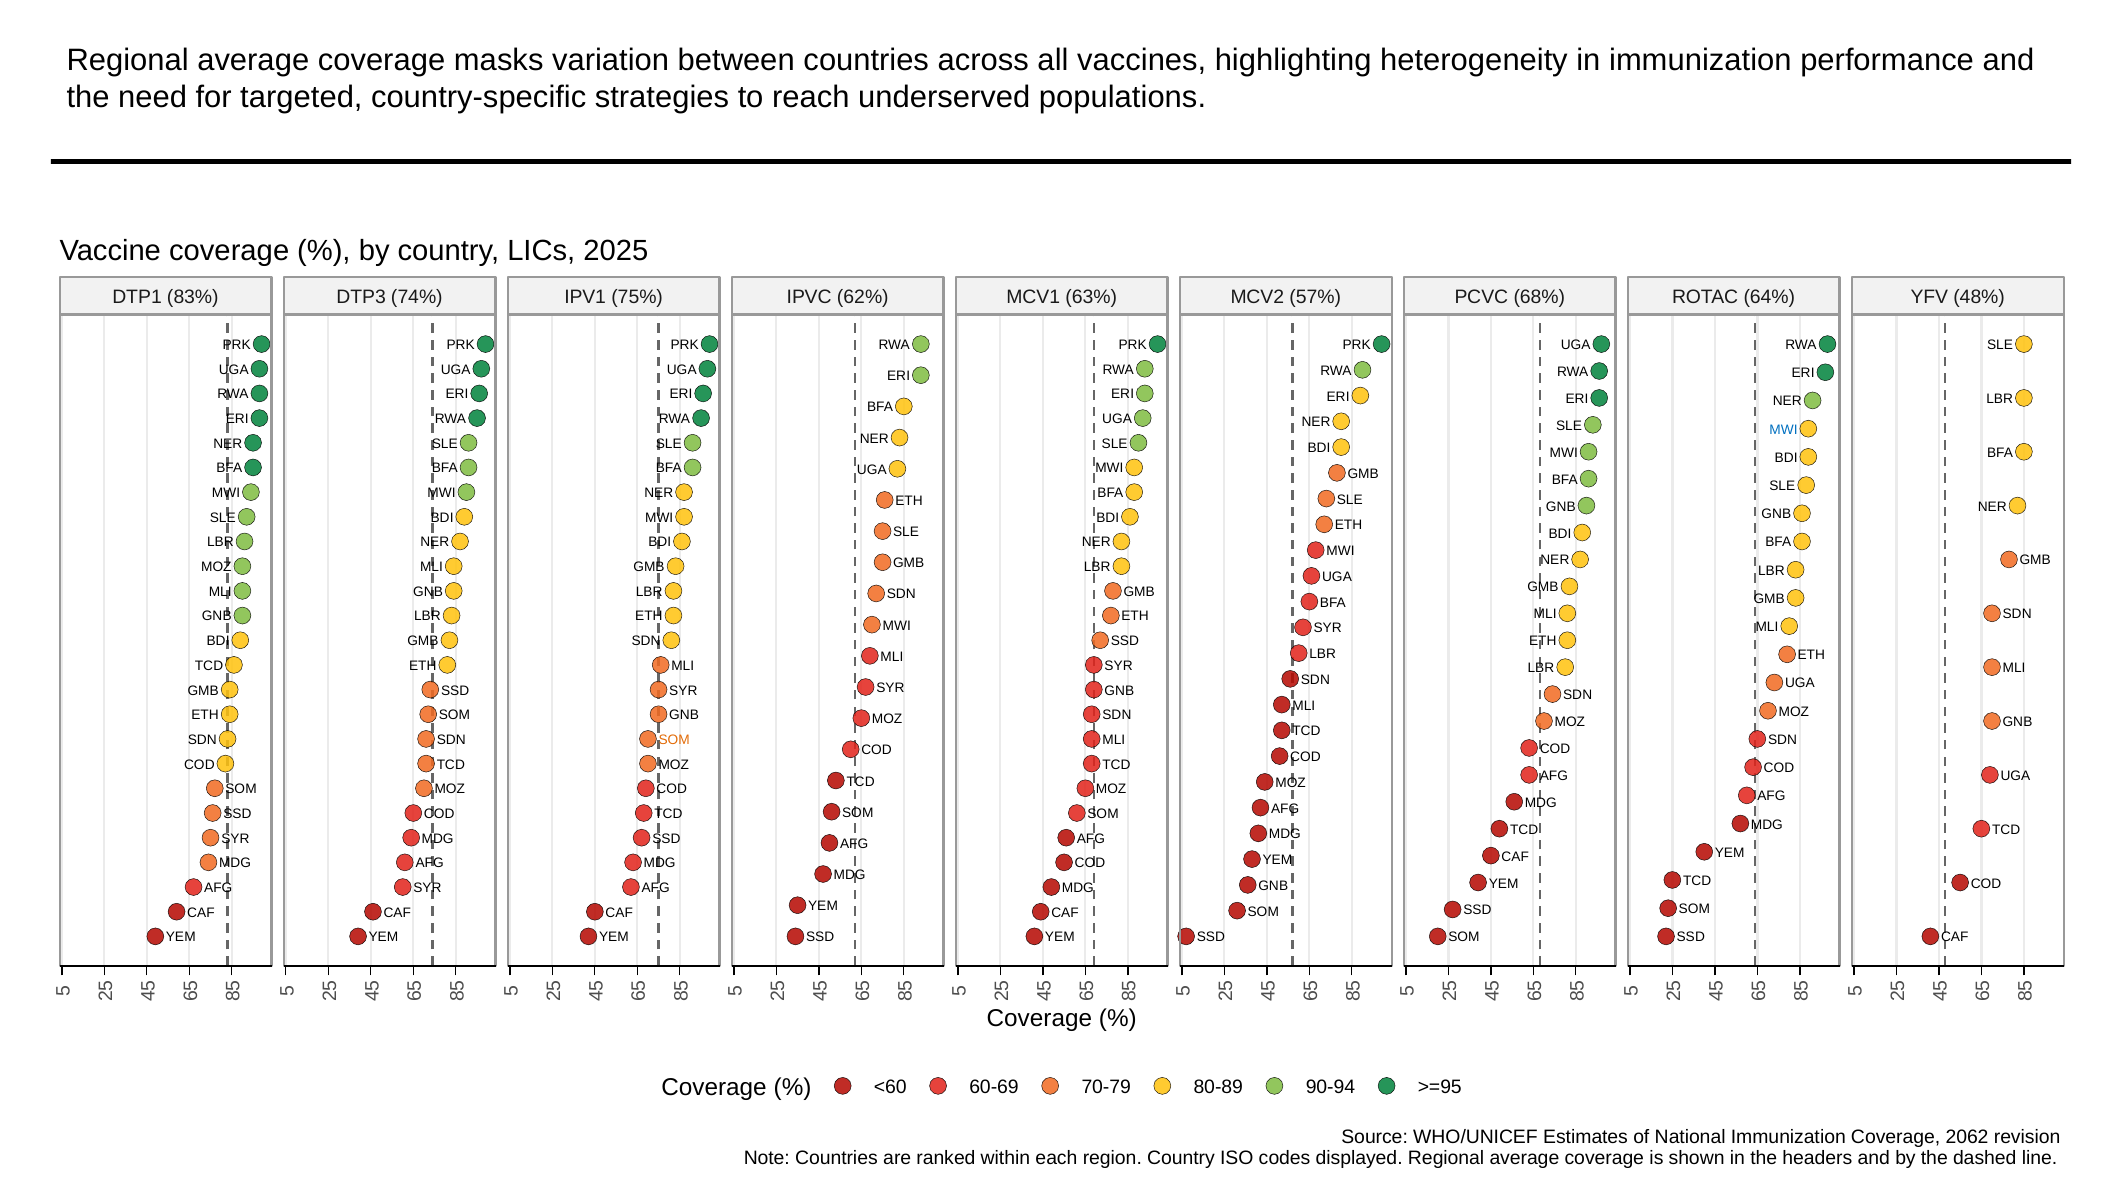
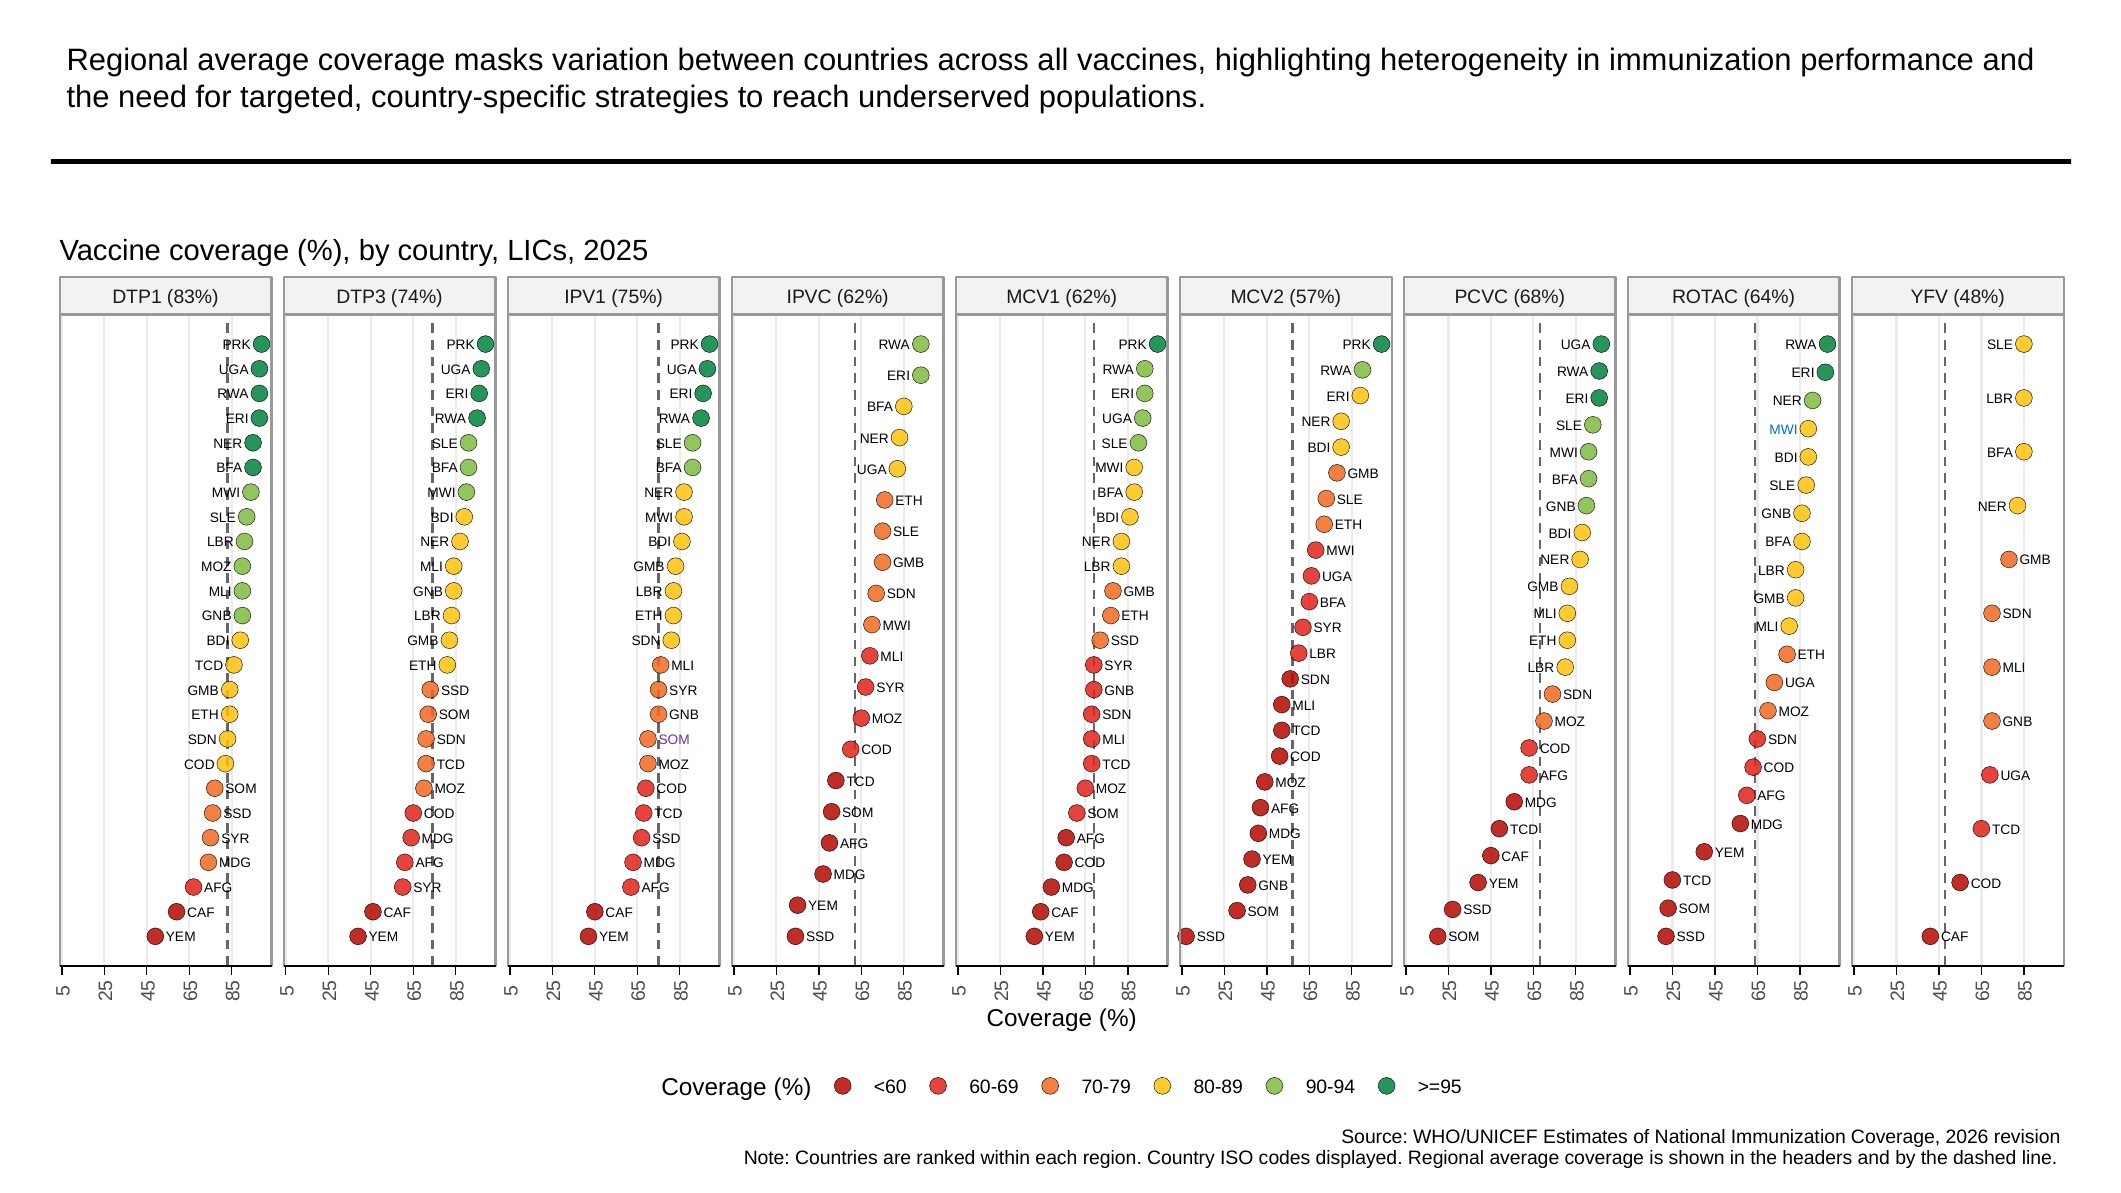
MCV1 63%: 63% -> 62% (1091, 297)
SOM colour: orange -> purple (674, 740)
2062: 2062 -> 2026 (1967, 1137)
